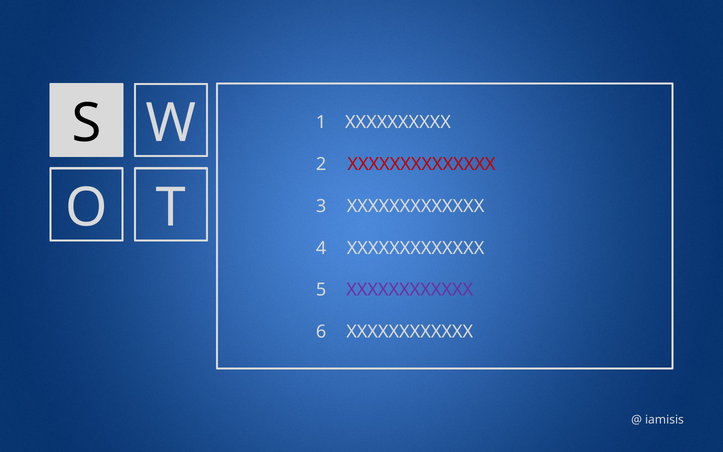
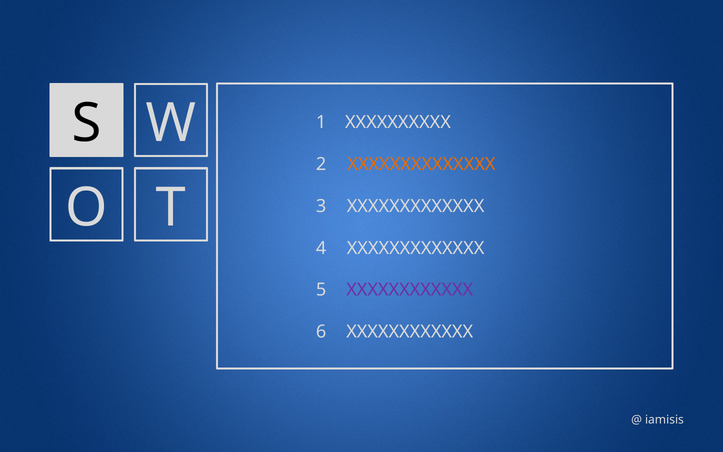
XXXXXXXXXXXXXX colour: red -> orange (422, 164)
